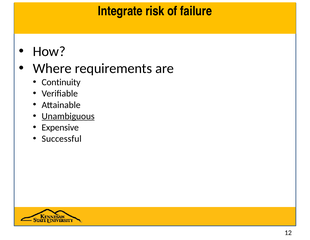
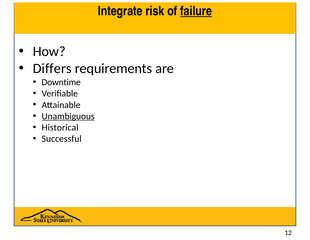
failure underline: none -> present (196, 11)
Where: Where -> Differs (52, 68)
Continuity: Continuity -> Downtime (61, 82)
Expensive: Expensive -> Historical (60, 127)
